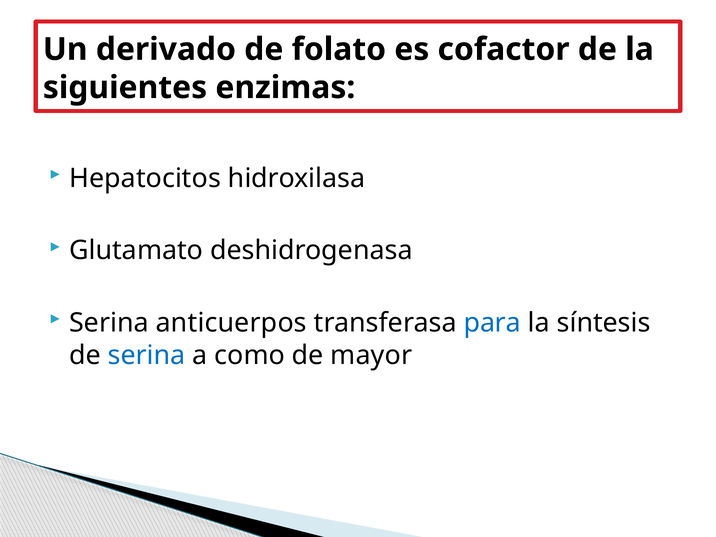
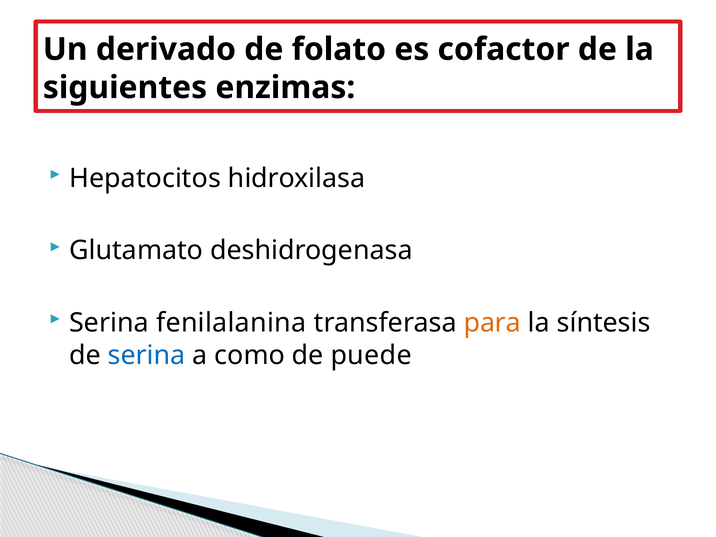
anticuerpos: anticuerpos -> fenilalanina (231, 323)
para colour: blue -> orange (492, 323)
mayor: mayor -> puede (371, 355)
